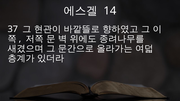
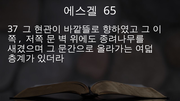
14: 14 -> 65 (110, 11)
